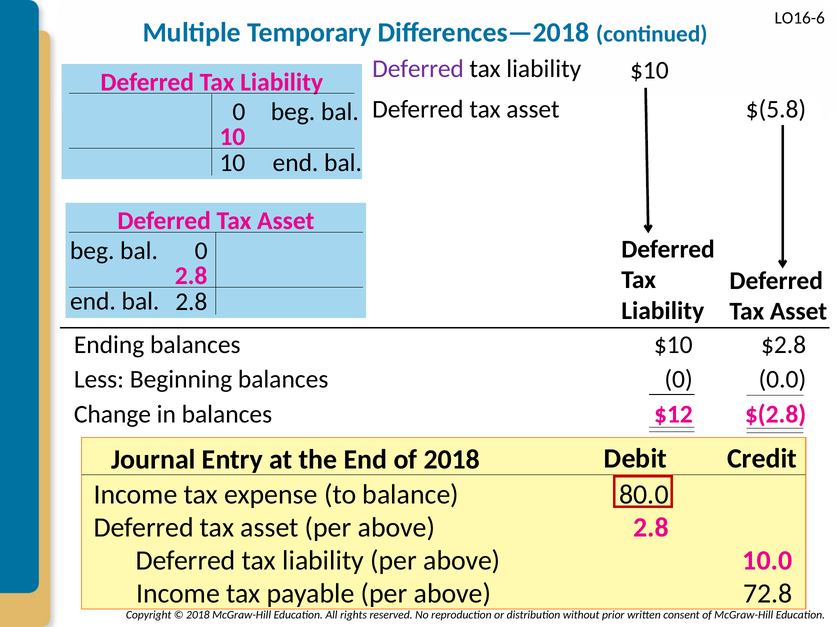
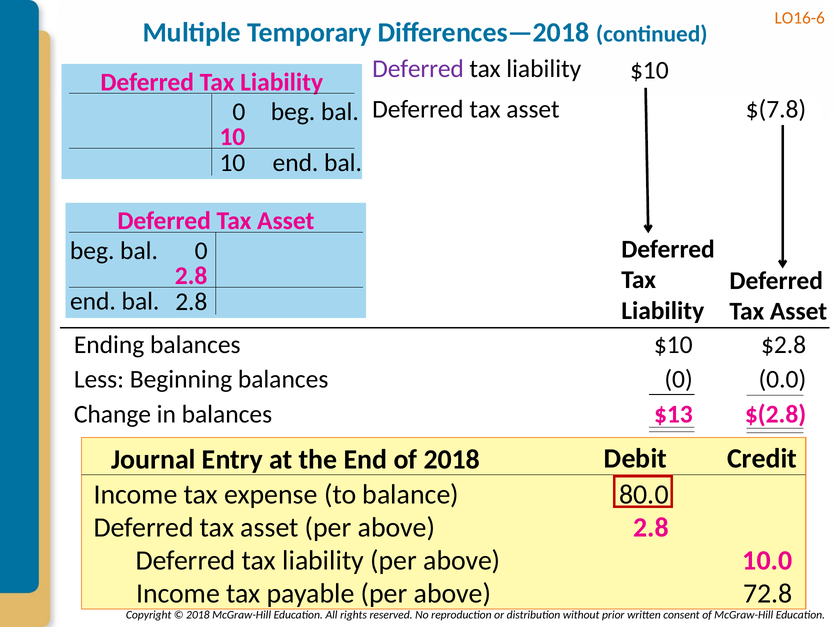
LO16-6 colour: black -> orange (800, 18)
$(5.8: $(5.8 -> $(7.8 (776, 110)
$12: $12 -> $13 (673, 414)
